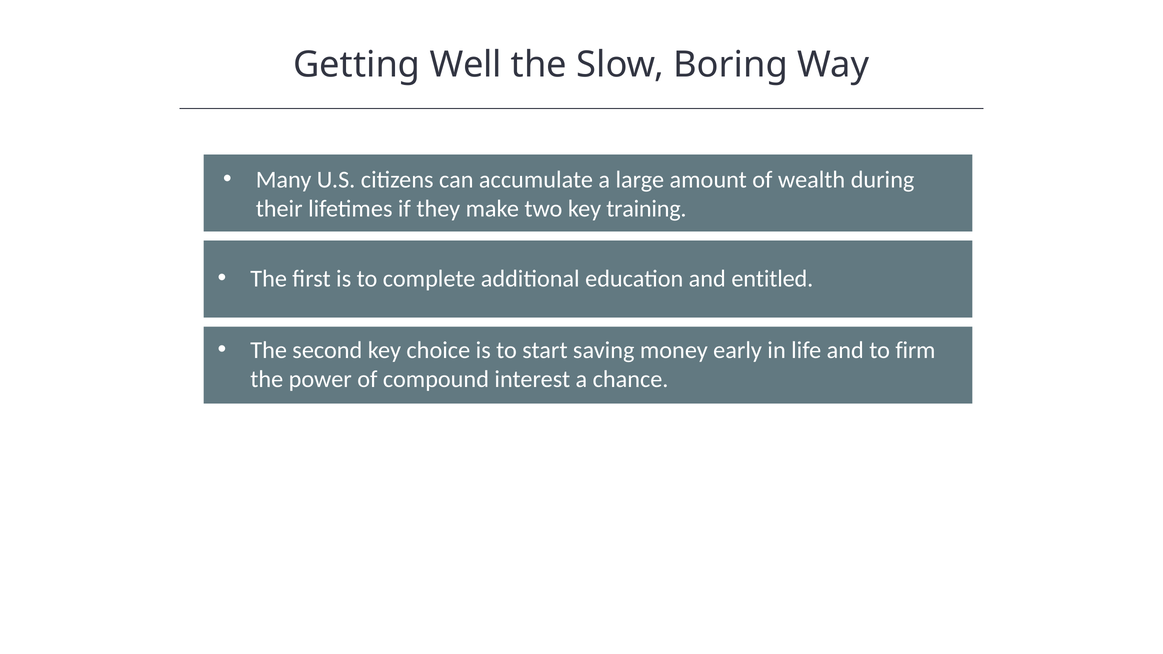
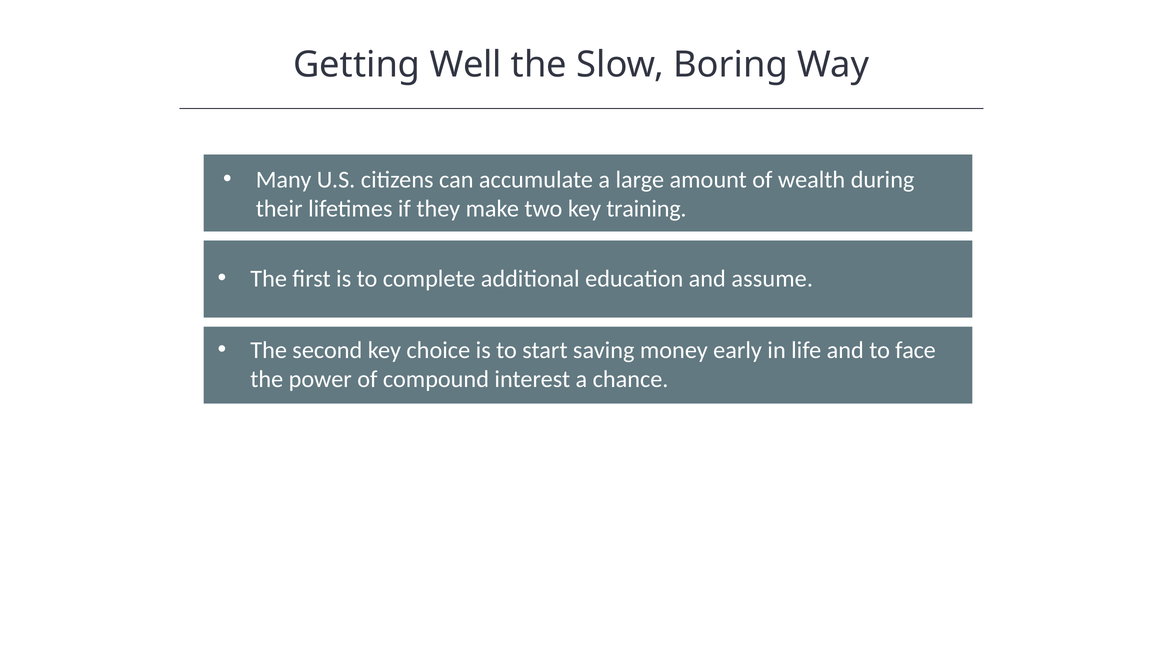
entitled: entitled -> assume (772, 279)
firm: firm -> face (915, 350)
